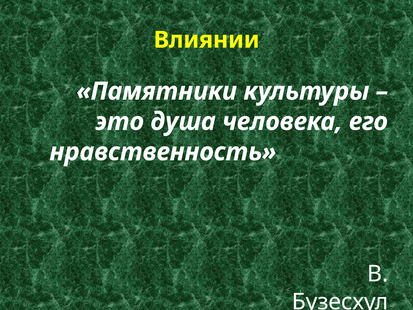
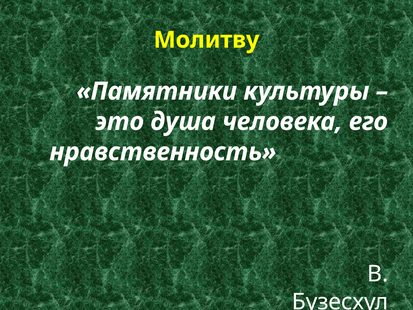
Влиянии: Влиянии -> Молитву (206, 40)
